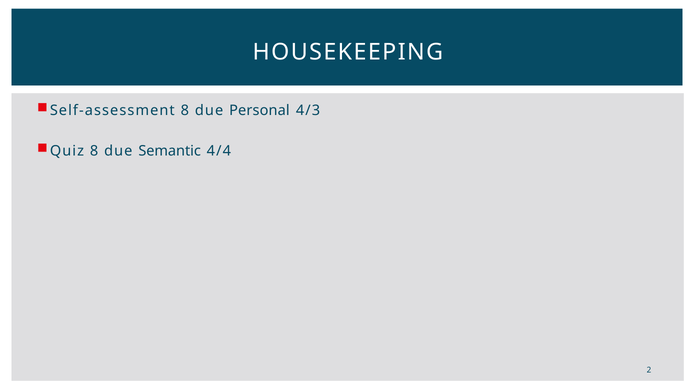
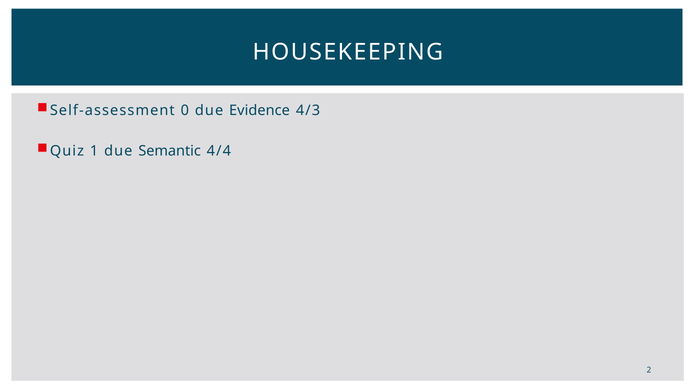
Self-assessment 8: 8 -> 0 (185, 110)
Personal: Personal -> Evidence (260, 110)
Quiz 8: 8 -> 1 (94, 151)
